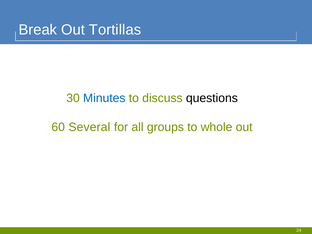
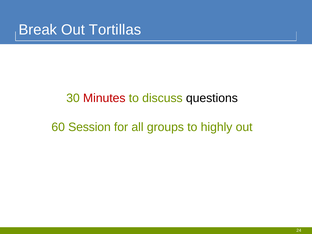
Minutes colour: blue -> red (104, 98)
Several: Several -> Session (89, 127)
whole: whole -> highly (217, 127)
